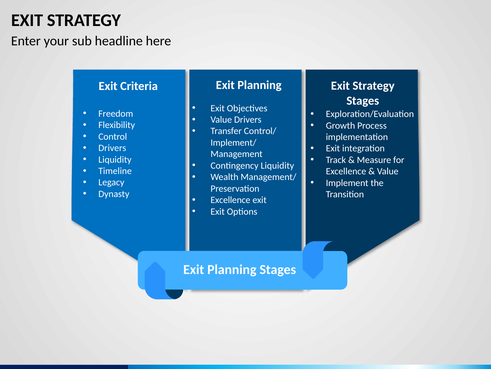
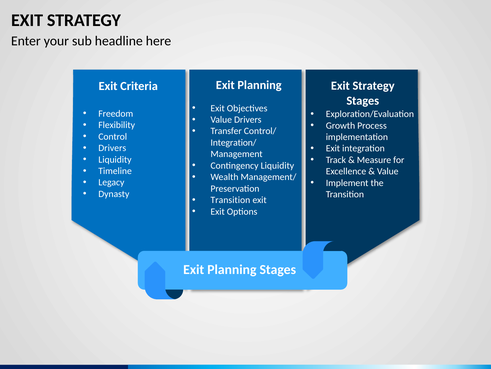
Implement/: Implement/ -> Integration/ (233, 142)
Excellence: Excellence -> Transition (230, 200)
